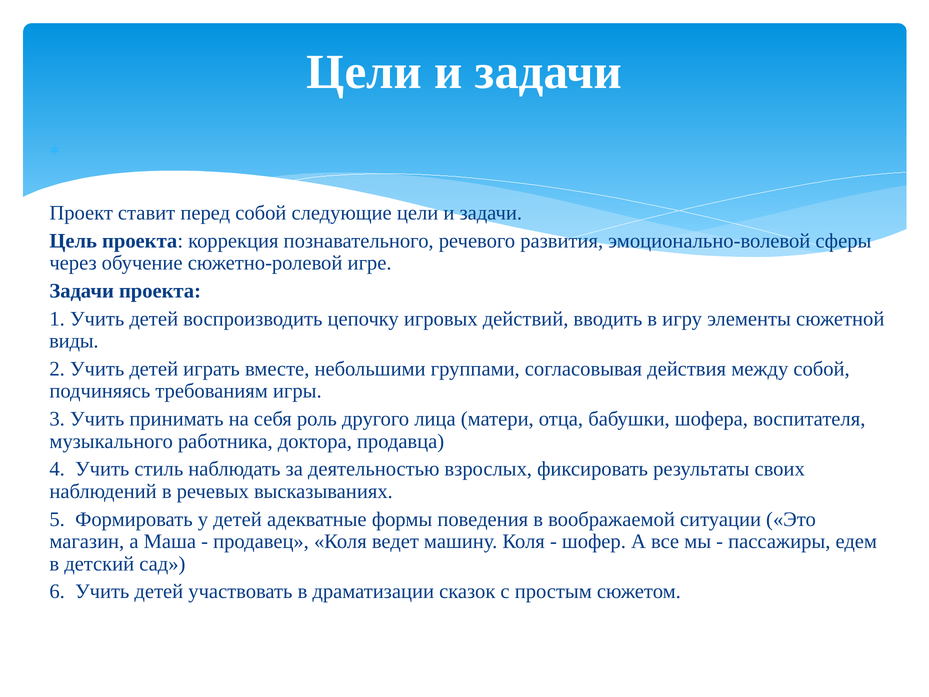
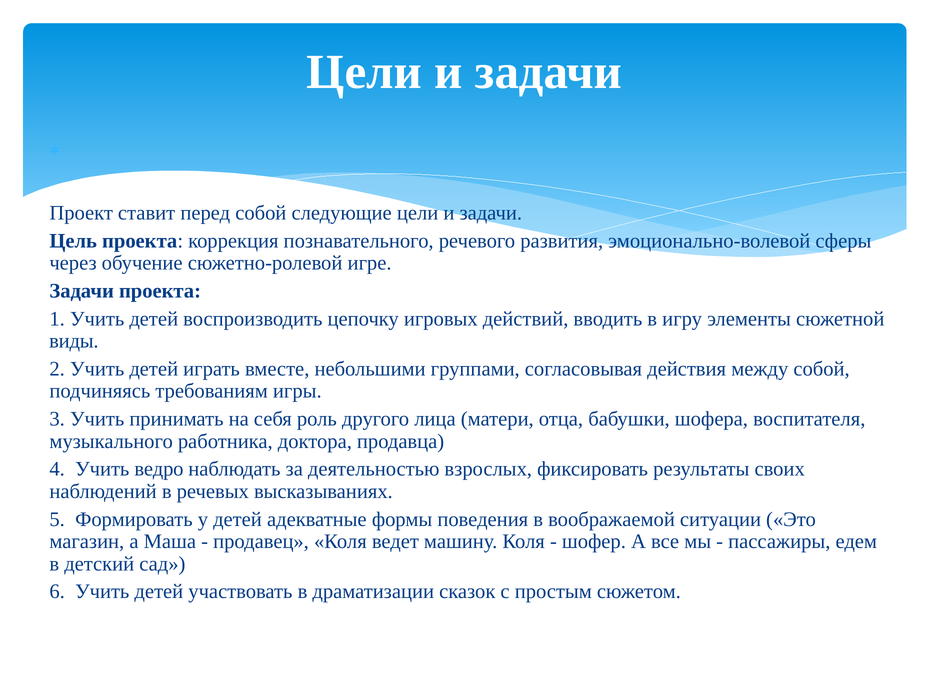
стиль: стиль -> ведро (159, 469)
